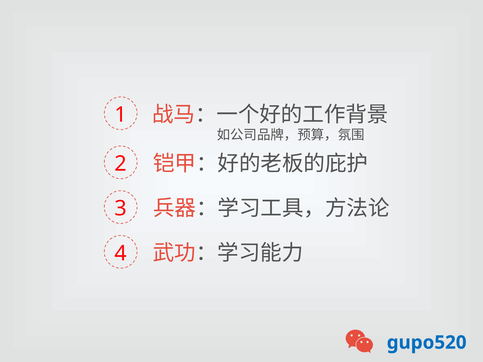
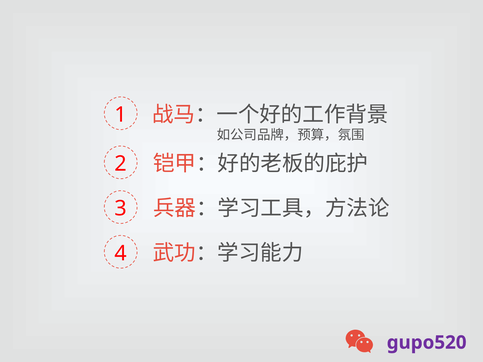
gupo520 colour: blue -> purple (427, 343)
